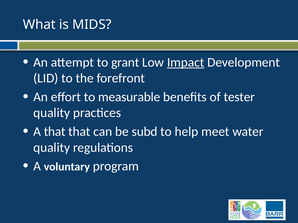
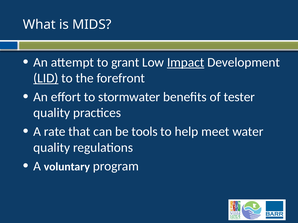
LID underline: none -> present (46, 78)
measurable: measurable -> stormwater (129, 97)
A that: that -> rate (55, 132)
subd: subd -> tools (145, 132)
